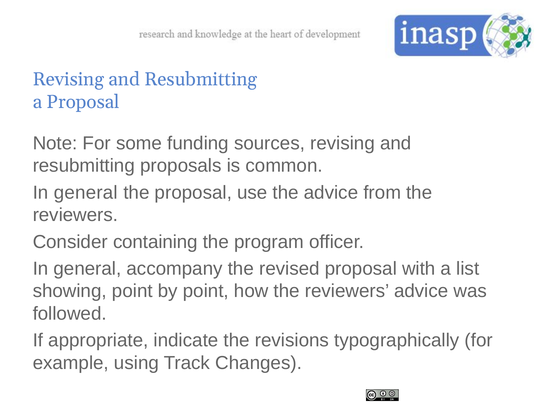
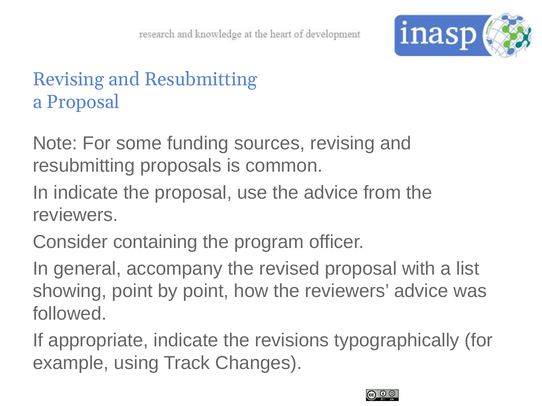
general: general -> indicate (86, 193)
